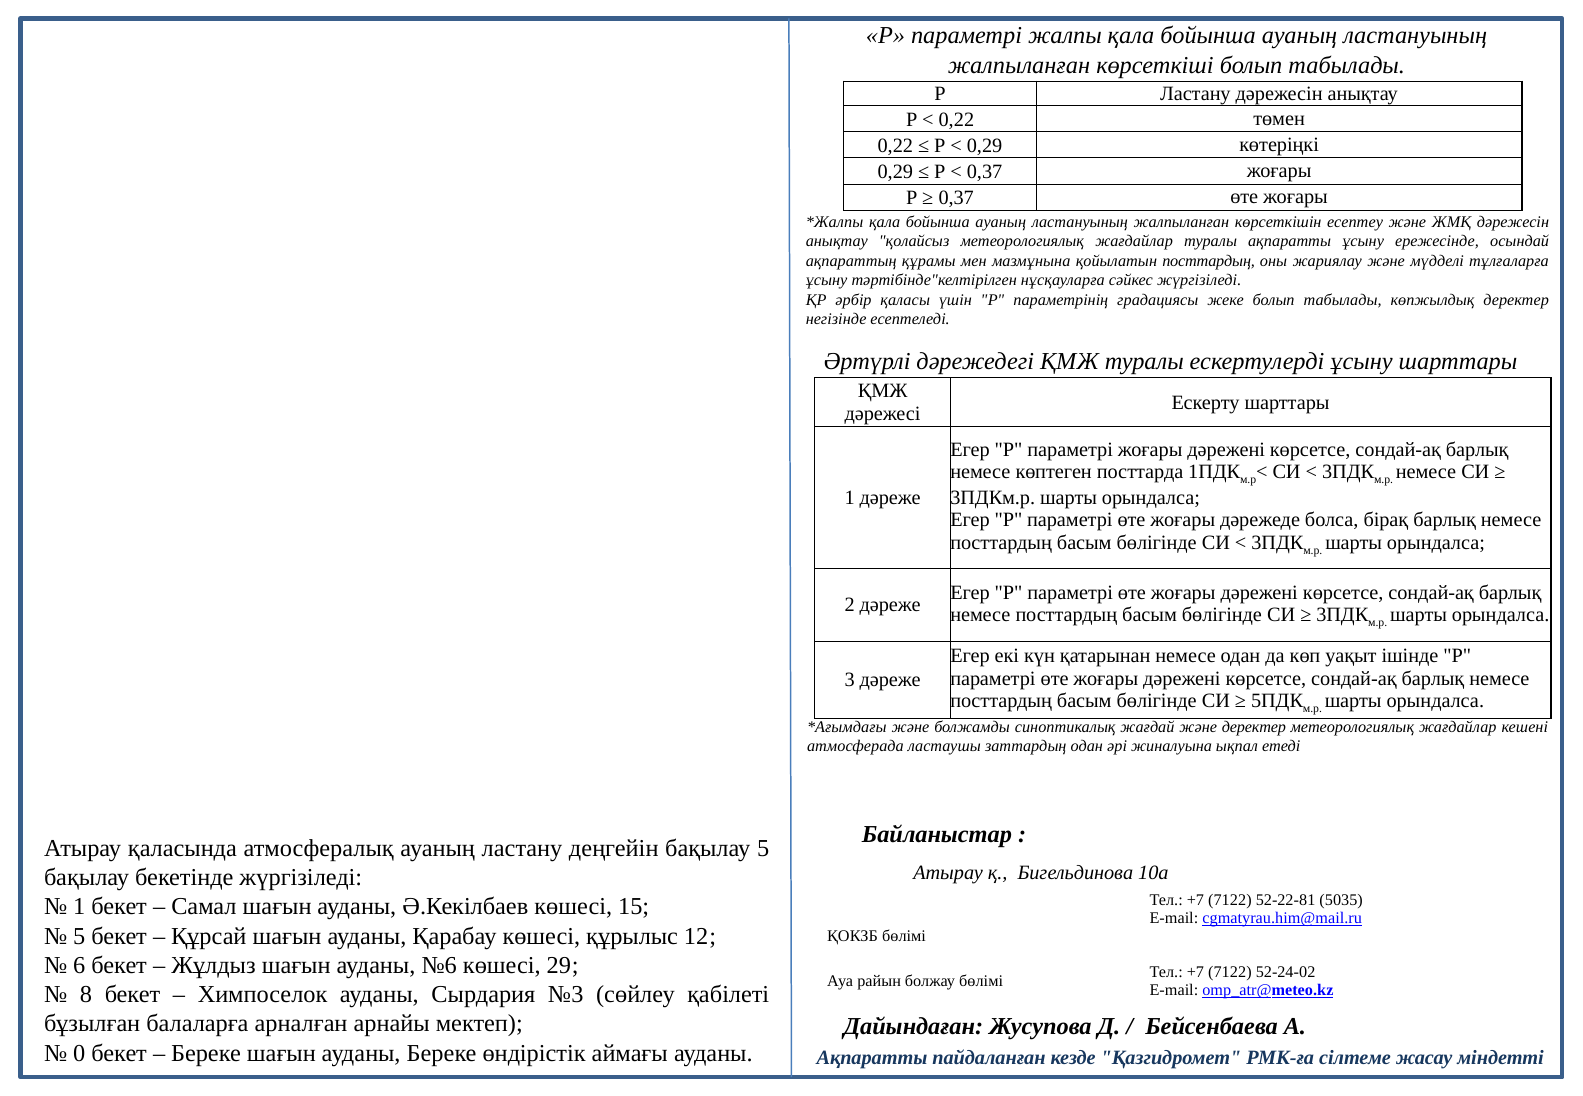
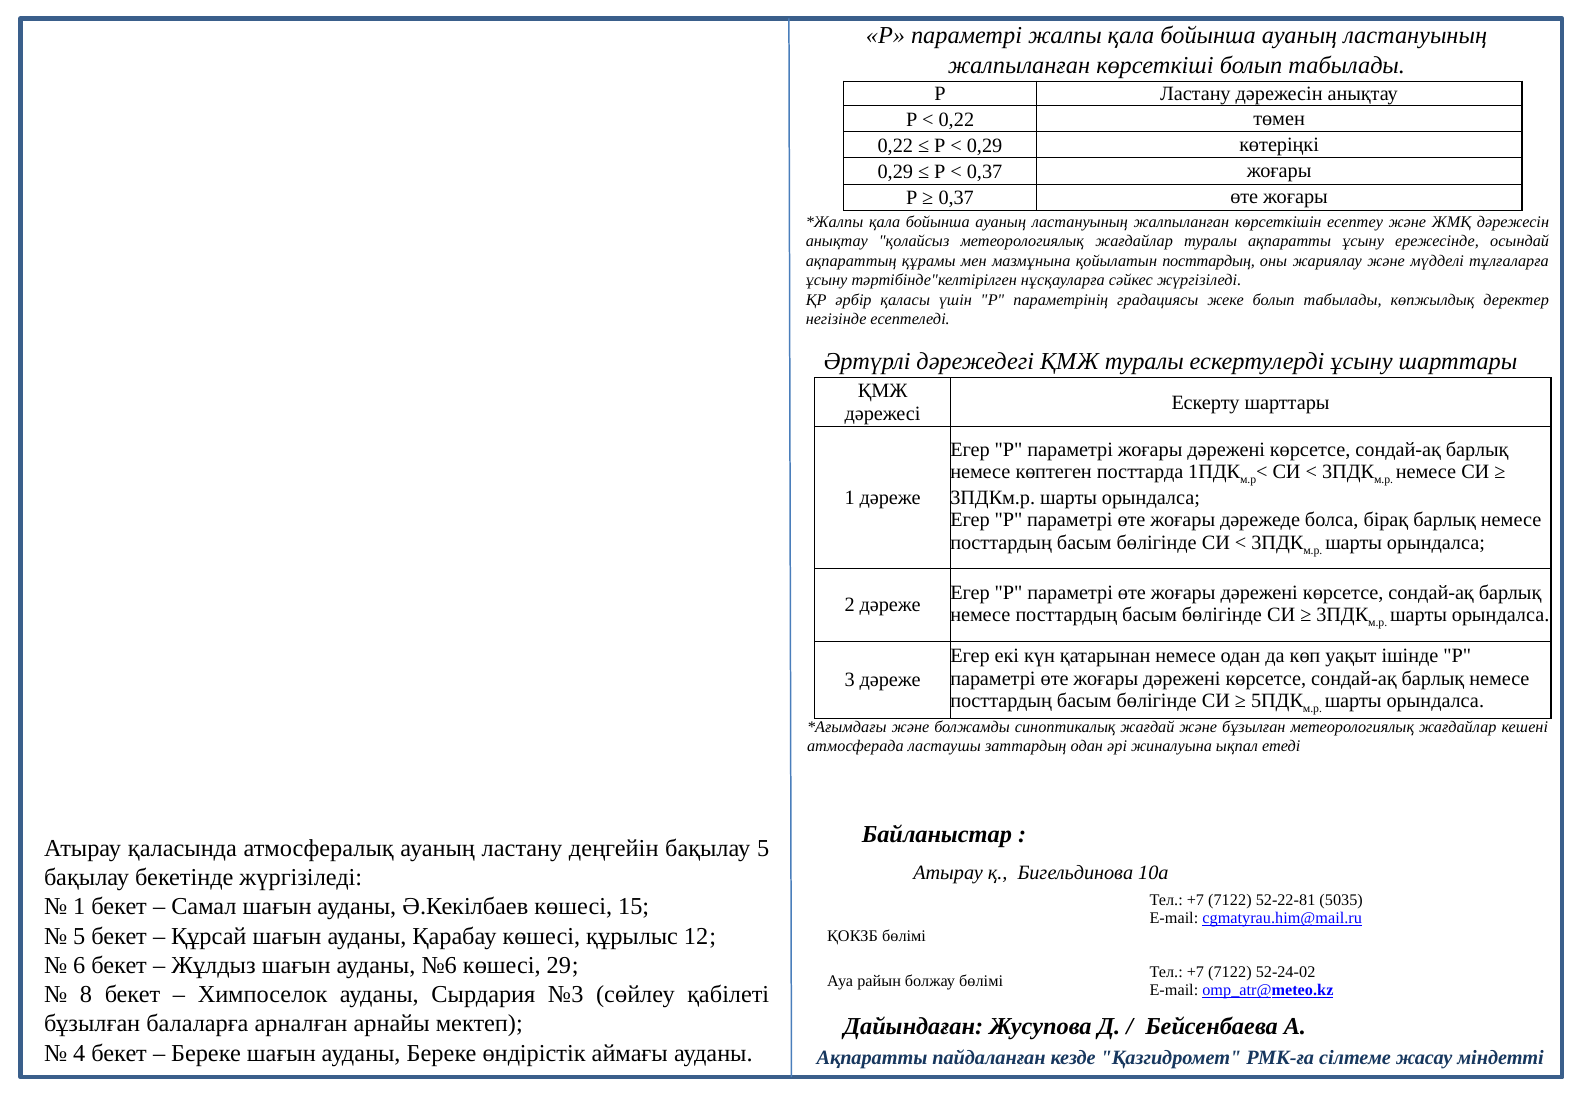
және деректер: деректер -> бұзылған (1254, 727)
0: 0 -> 4 (79, 1053)
